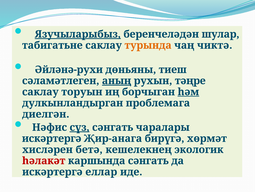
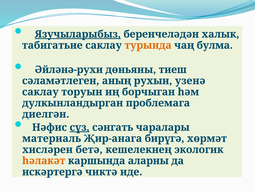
шулар: шулар -> халык (220, 34)
чиктә: чиктә -> булма (215, 45)
аның underline: present -> none (117, 80)
тәңре: тәңре -> узенә (190, 80)
һәм underline: present -> none (188, 92)
искәртергә: искәртергә -> материаль (52, 138)
һәлакәт colour: red -> orange (44, 160)
каршында сәнгать: сәнгать -> аларны (148, 160)
еллар: еллар -> чиктә (101, 171)
